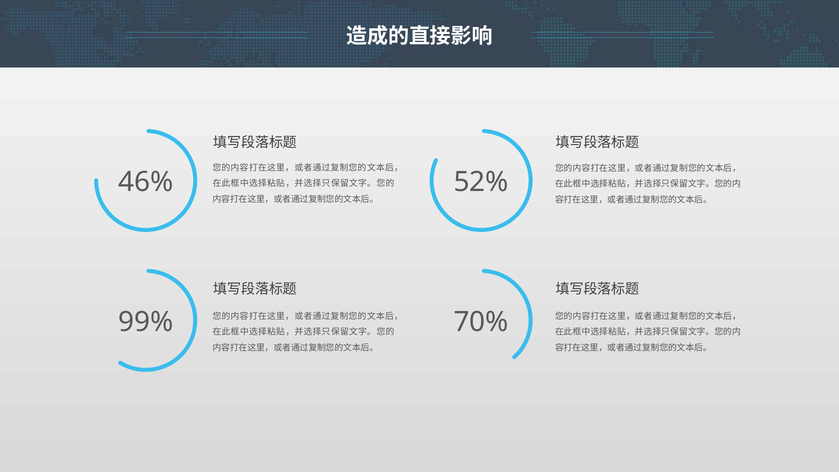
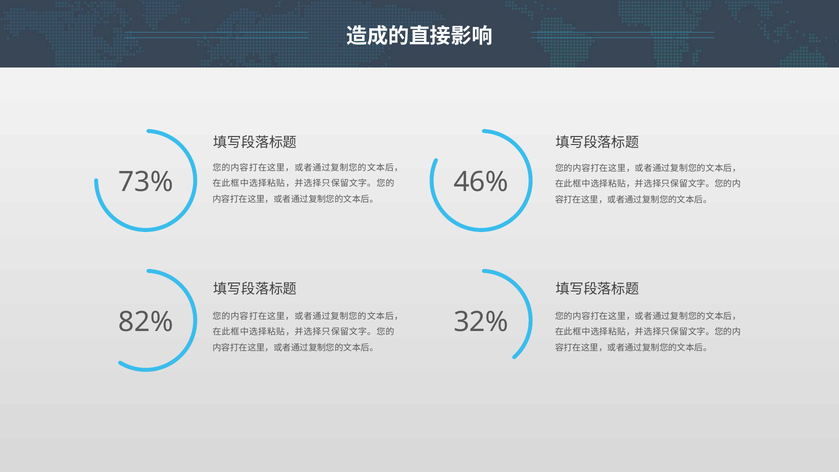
46%: 46% -> 73% (146, 182)
52%: 52% -> 46% (481, 182)
99%: 99% -> 82% (146, 322)
70%: 70% -> 32% (481, 322)
